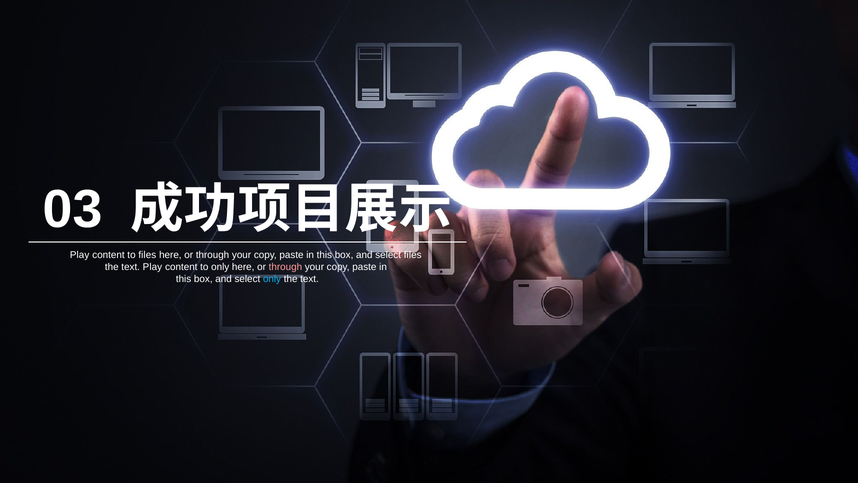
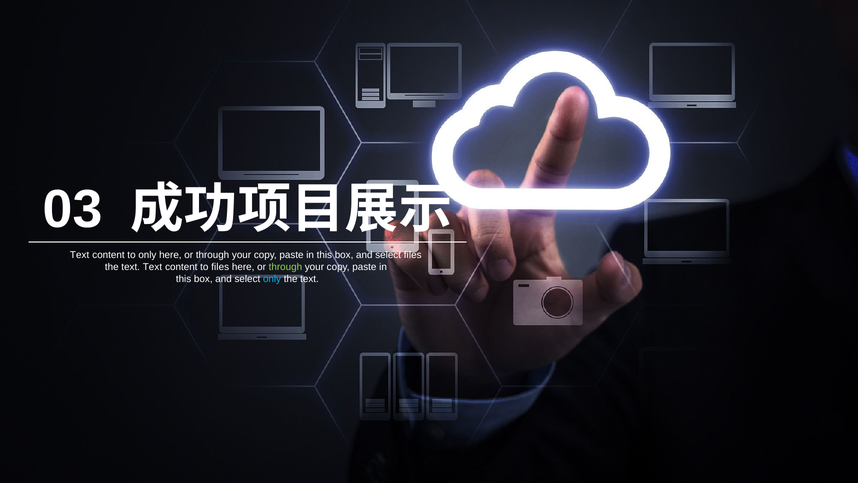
Play: Play -> Text (80, 255)
to files: files -> only (147, 255)
text Play: Play -> Text (152, 267)
to only: only -> files (220, 267)
through colour: pink -> light green (285, 267)
